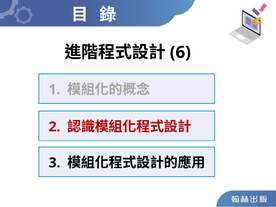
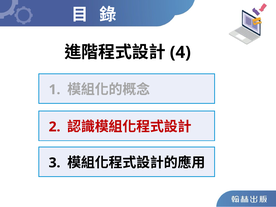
6: 6 -> 4 (180, 52)
